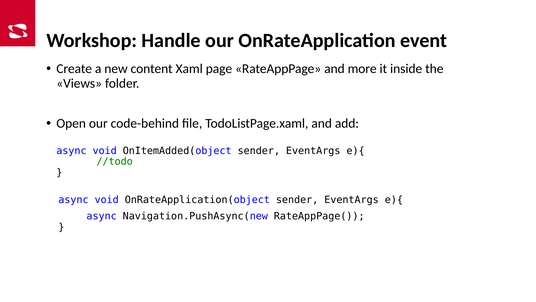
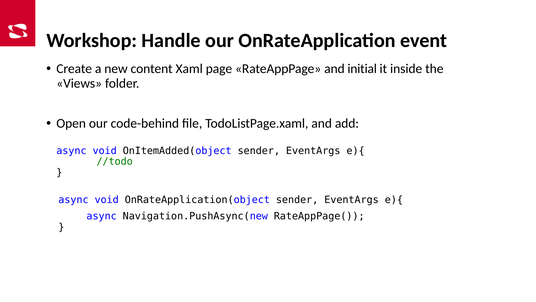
more: more -> initial (362, 69)
